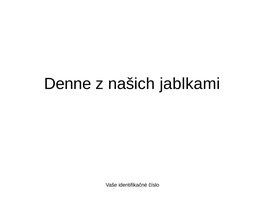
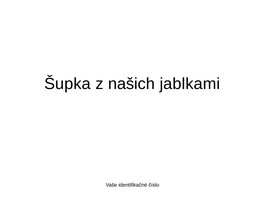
Denne: Denne -> Šupka (68, 84)
